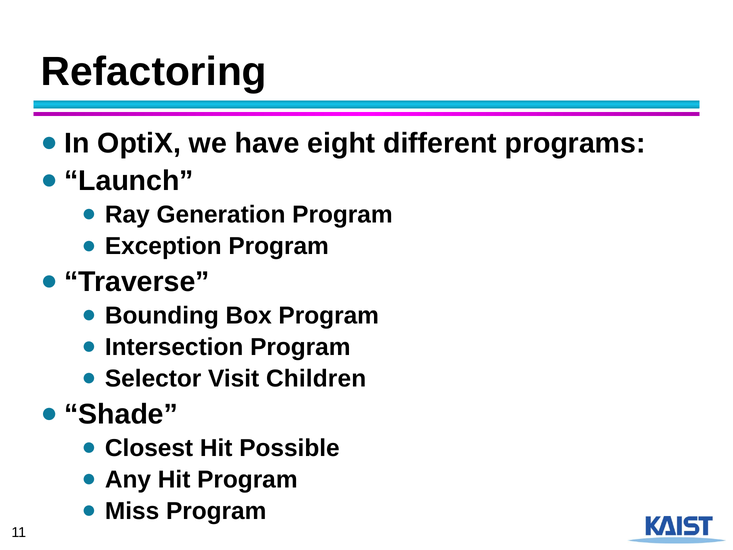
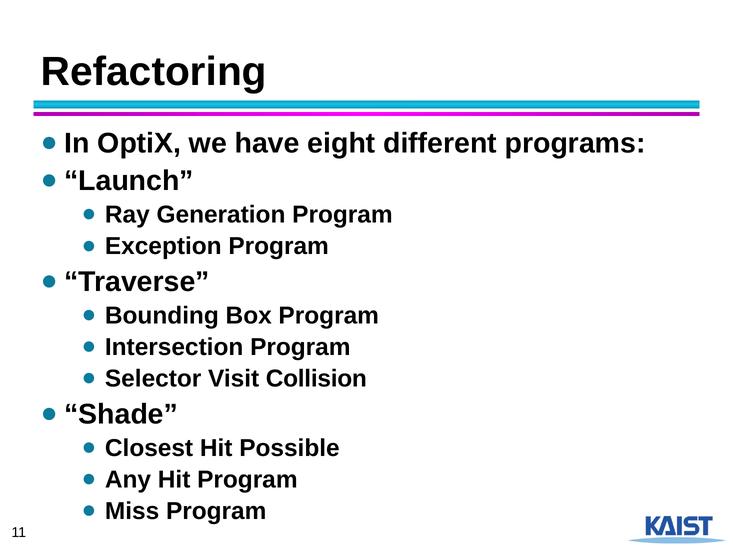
Children: Children -> Collision (316, 379)
